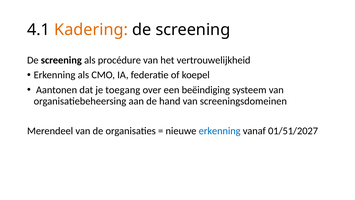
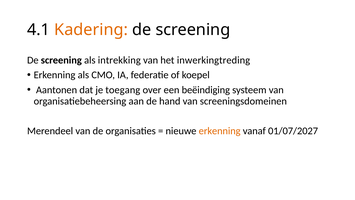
procédure: procédure -> intrekking (119, 60)
vertrouwelijkheid: vertrouwelijkheid -> inwerkingtreding (213, 60)
erkenning colour: blue -> orange (220, 131)
01/51/2027: 01/51/2027 -> 01/07/2027 (293, 131)
